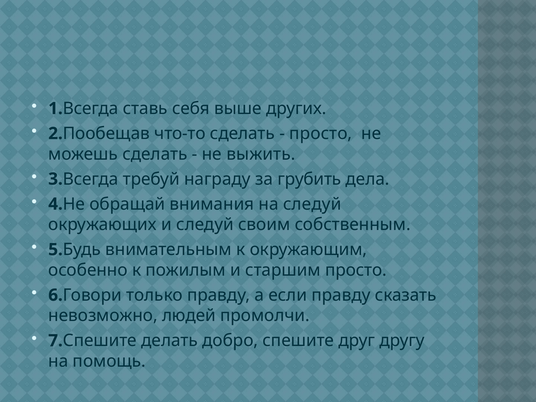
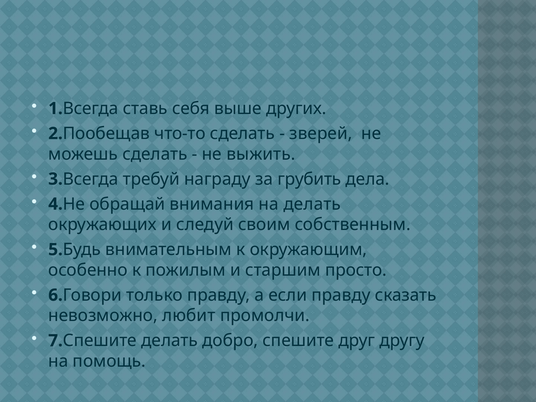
просто: просто -> зверей (321, 134)
на следуй: следуй -> делать (312, 204)
людей: людей -> любит (189, 316)
